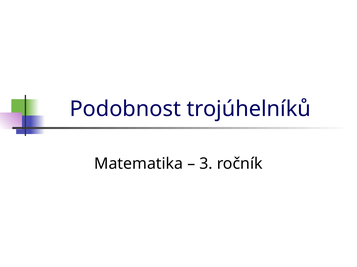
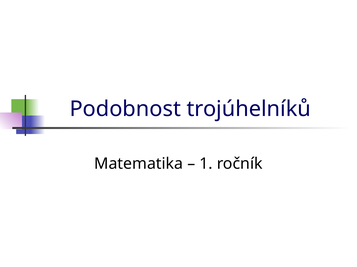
3: 3 -> 1 (206, 164)
